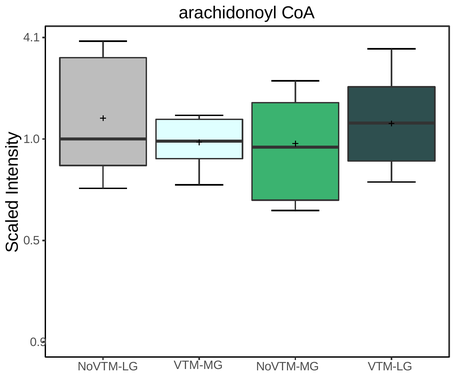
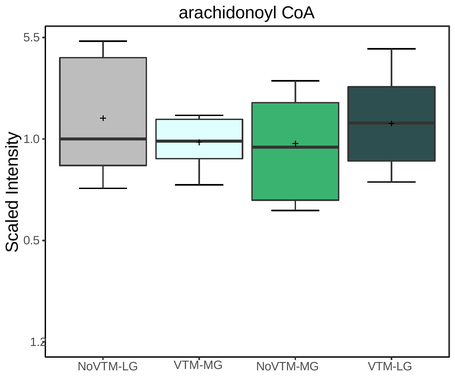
4.1: 4.1 -> 5.5 (32, 38)
0.9: 0.9 -> 1.2 (38, 342)
